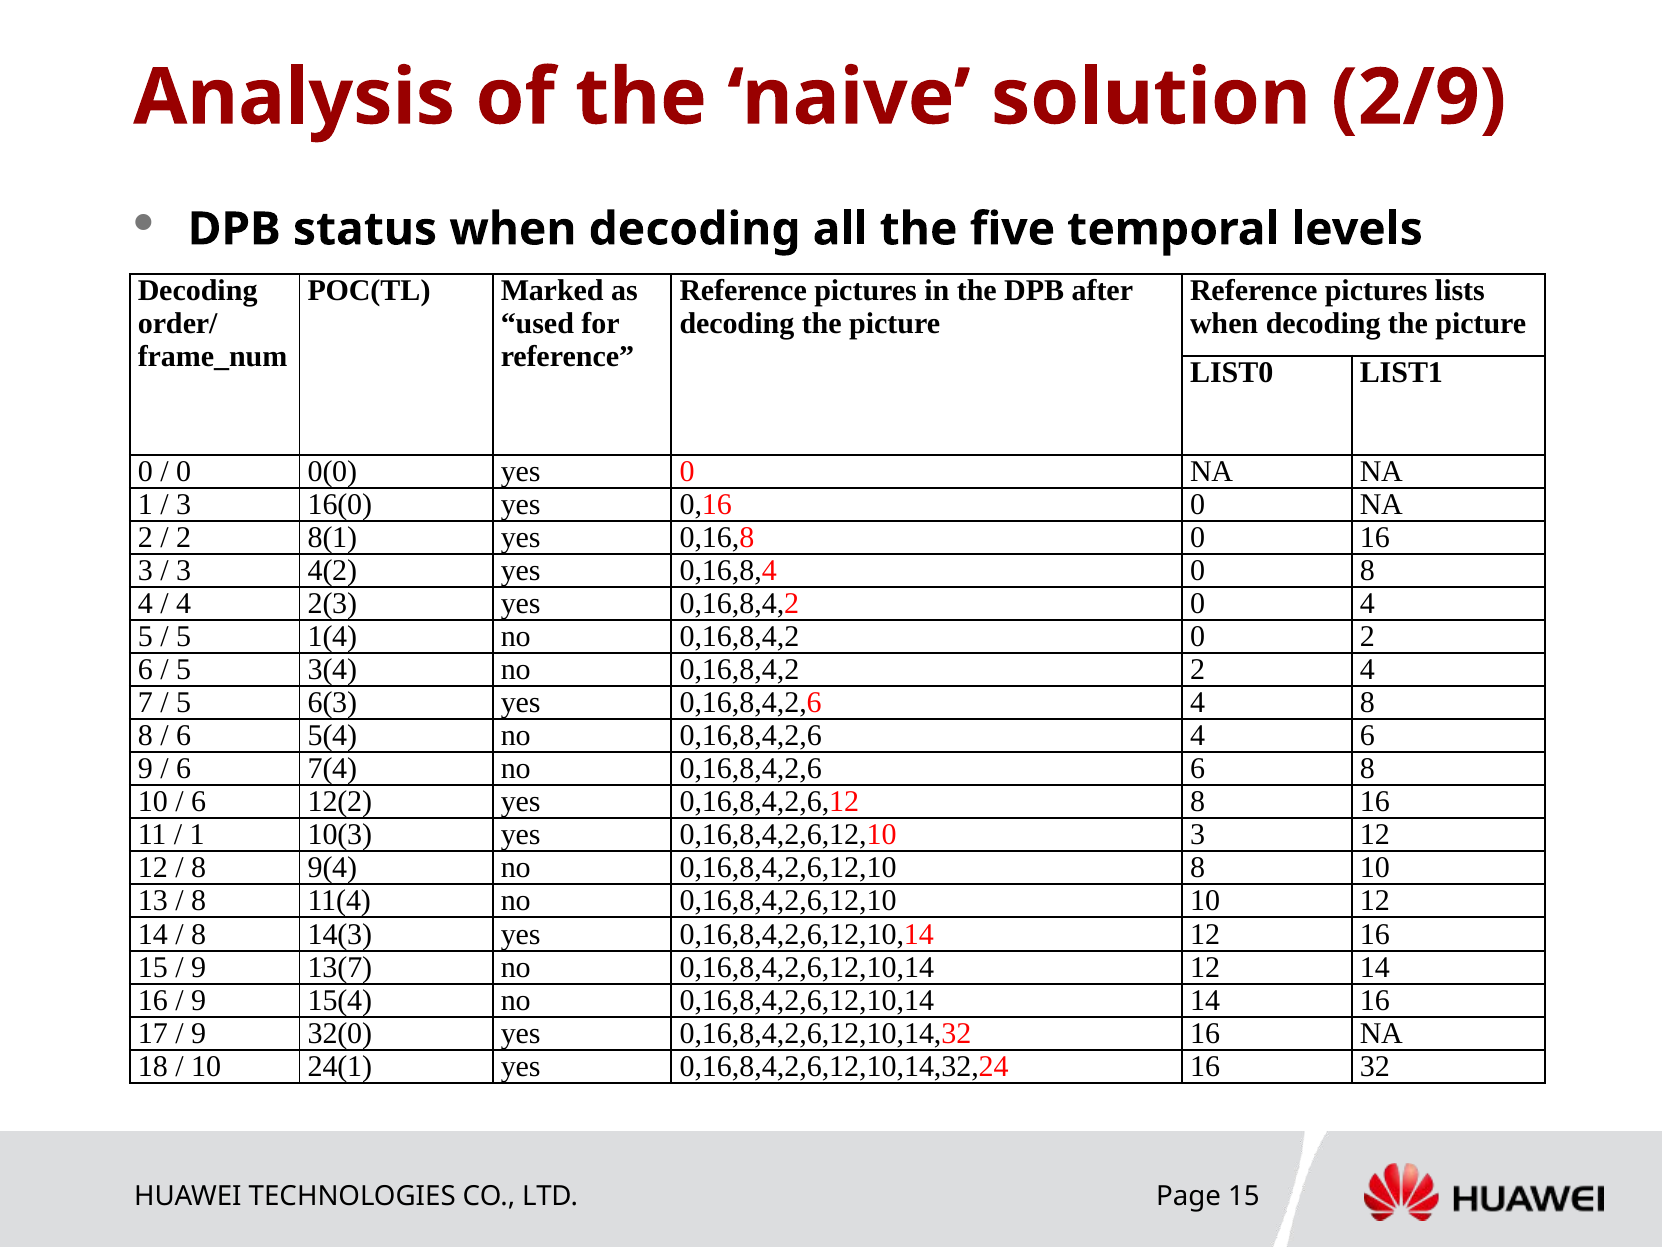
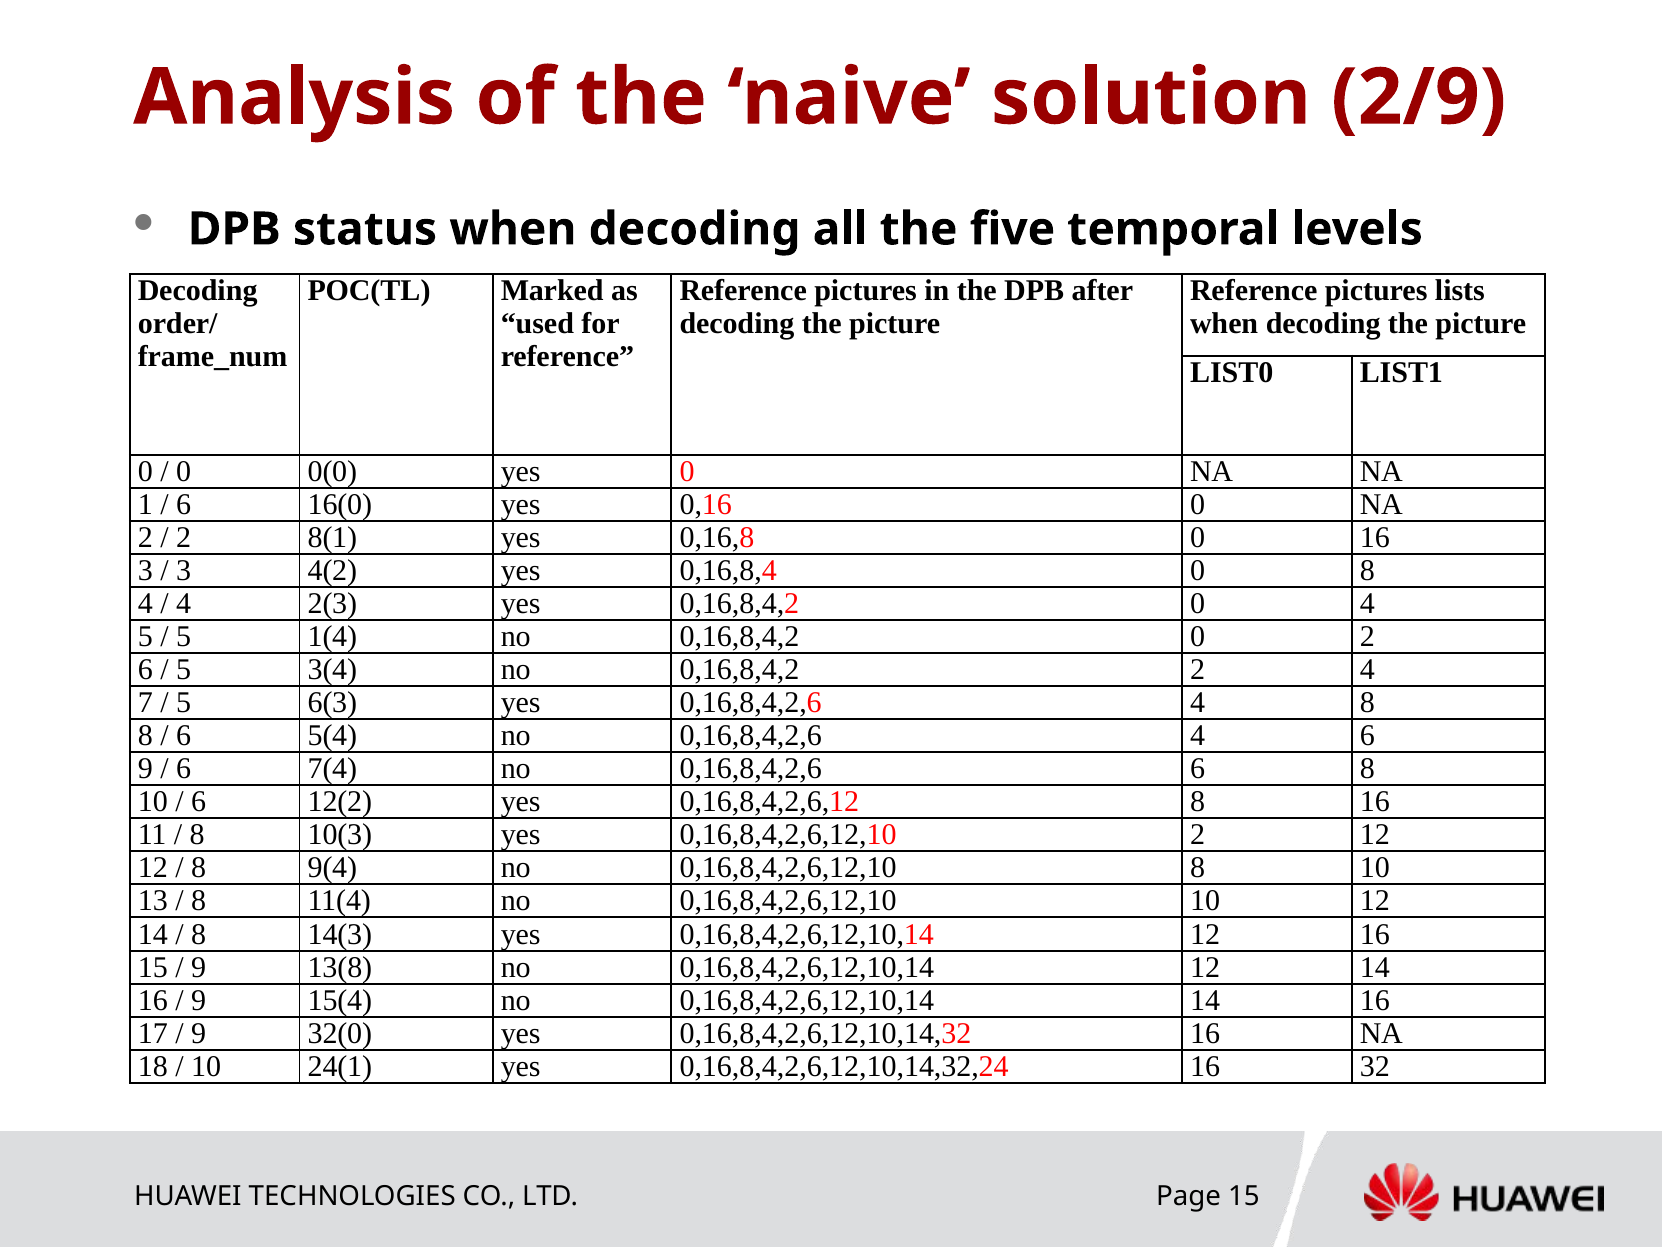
3: 3 -> 6 (184, 504)
1: 1 -> 8 (197, 835)
0,16,8,4,2,6,12,10 3: 3 -> 2 (1198, 835)
13(7: 13(7 -> 13(8 (340, 967)
